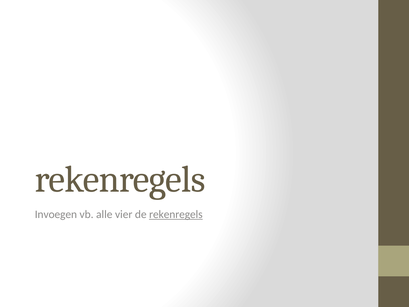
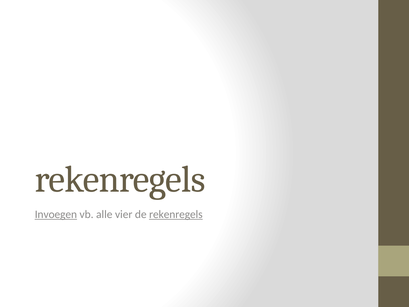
Invoegen underline: none -> present (56, 214)
